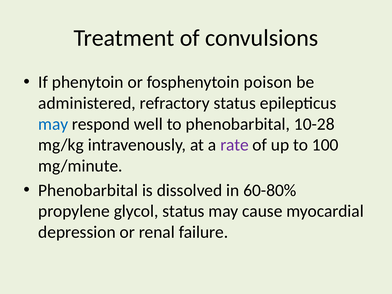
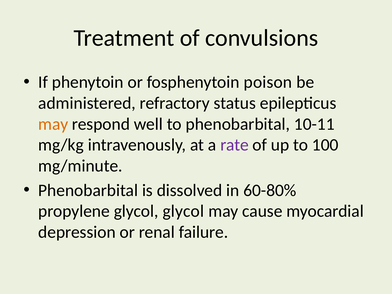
may colour: blue -> orange (53, 124)
10-28: 10-28 -> 10-11 (314, 124)
glycol status: status -> glycol (183, 211)
